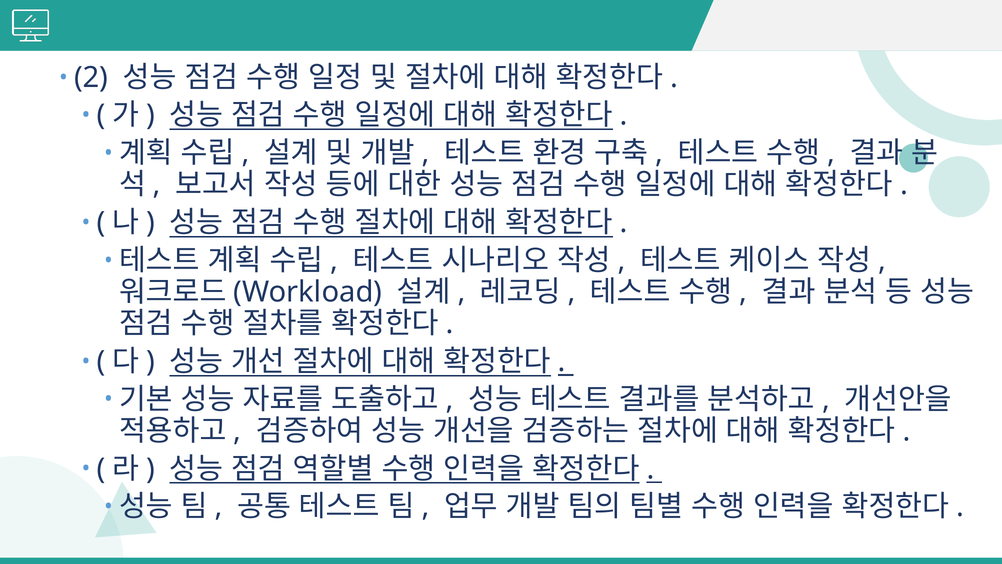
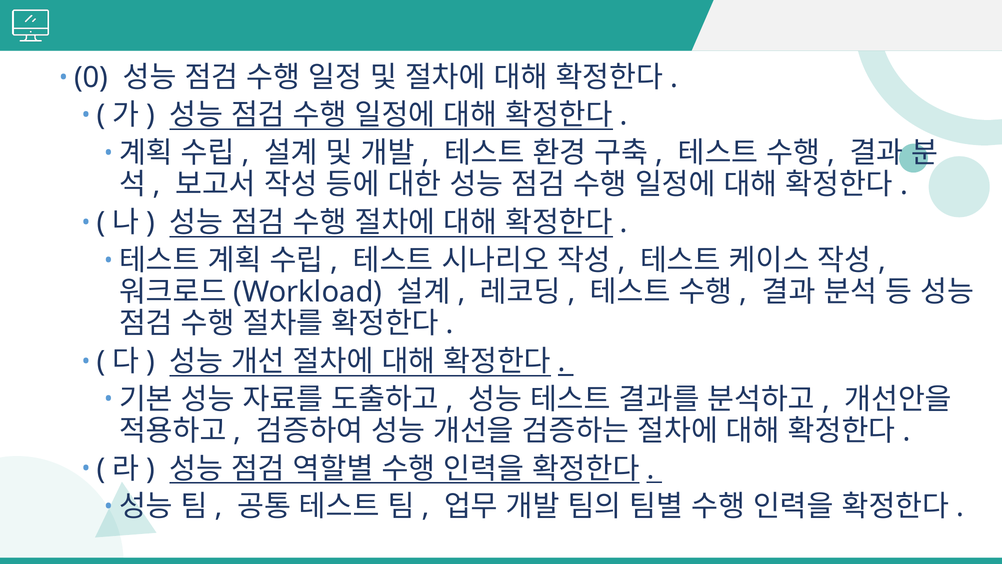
2: 2 -> 0 (91, 77)
